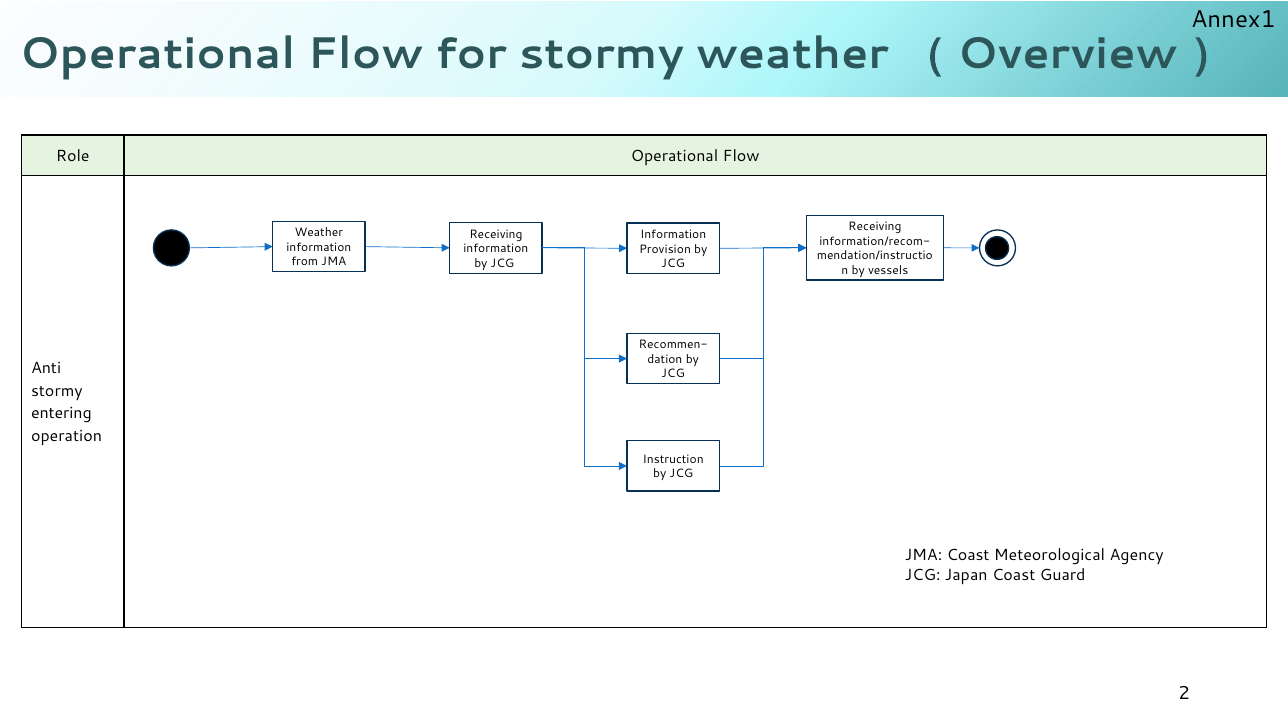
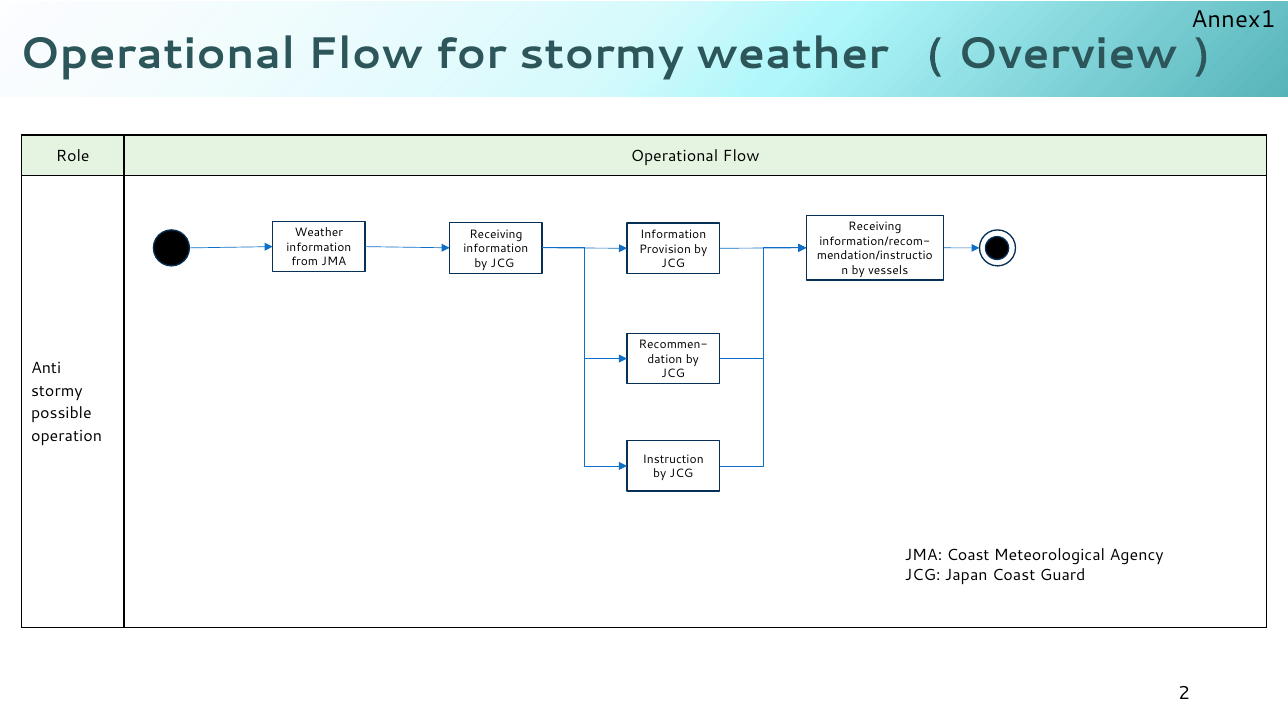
entering: entering -> possible (61, 414)
